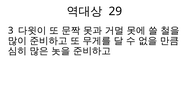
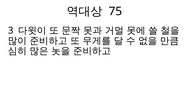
29: 29 -> 75 (115, 11)
